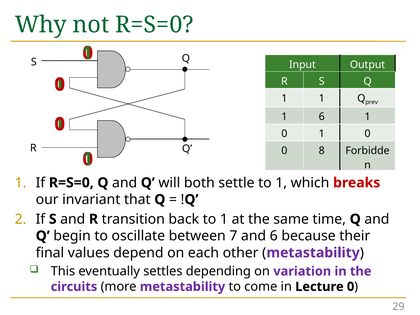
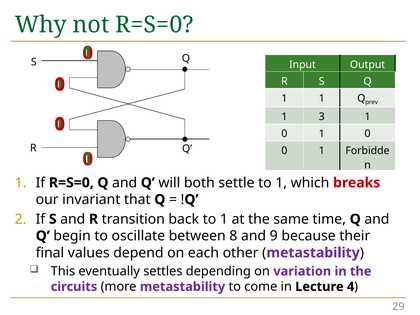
1 6: 6 -> 3 (322, 117)
8: 8 -> 1 (322, 151)
7: 7 -> 8 (233, 236)
and 6: 6 -> 9 (274, 236)
Lecture 0: 0 -> 4 (351, 287)
